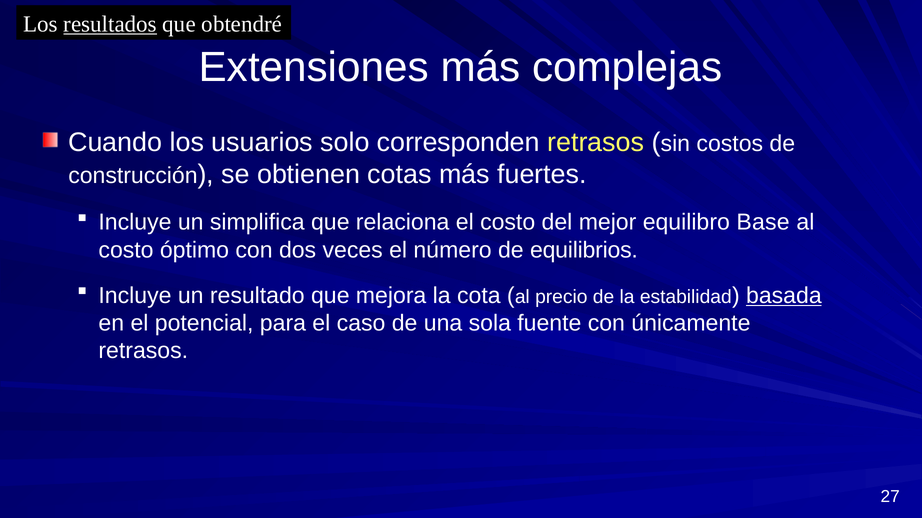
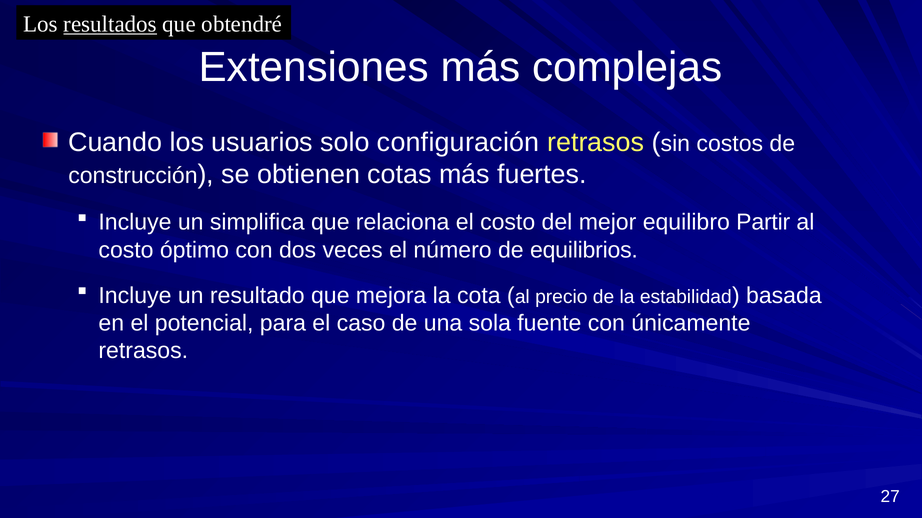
corresponden: corresponden -> configuración (458, 142)
Base: Base -> Partir (763, 223)
basada underline: present -> none (784, 296)
